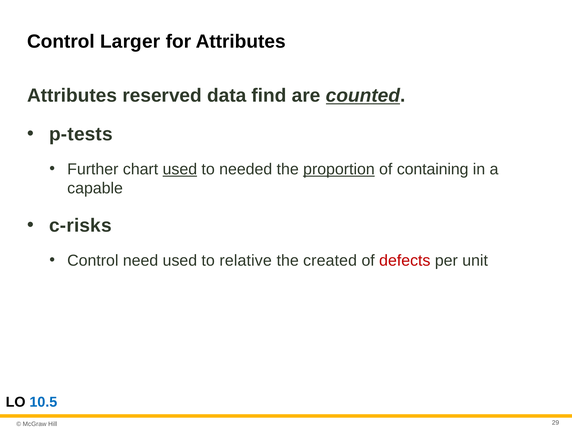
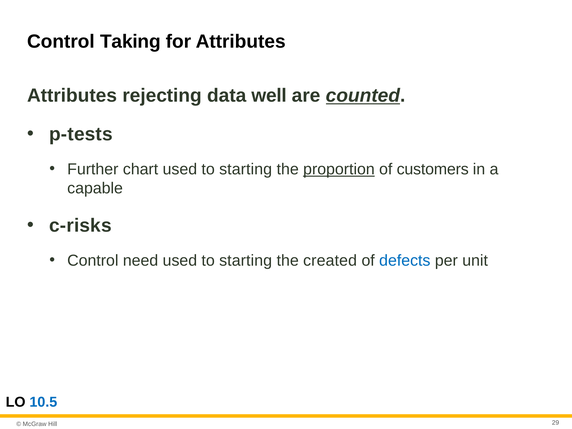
Larger: Larger -> Taking (130, 42)
reserved: reserved -> rejecting (162, 95)
find: find -> well (269, 95)
used underline: present -> none (180, 169)
needed: needed -> starting (246, 169)
containing: containing -> customers (433, 169)
relative: relative -> starting (246, 261)
defects colour: red -> blue (405, 261)
